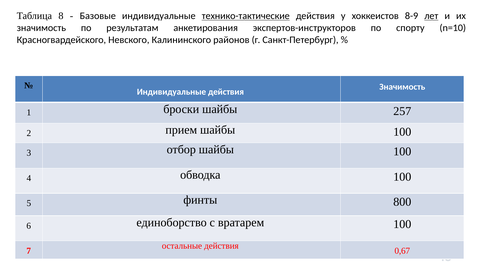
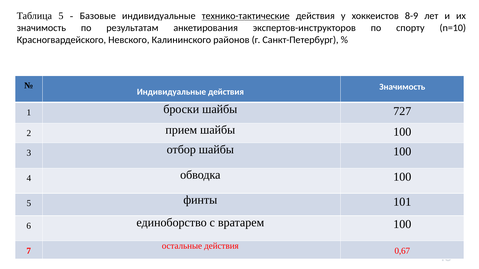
Таблица 8: 8 -> 5 (61, 16)
лет underline: present -> none (431, 16)
257: 257 -> 727 (402, 111)
800: 800 -> 101 (402, 202)
